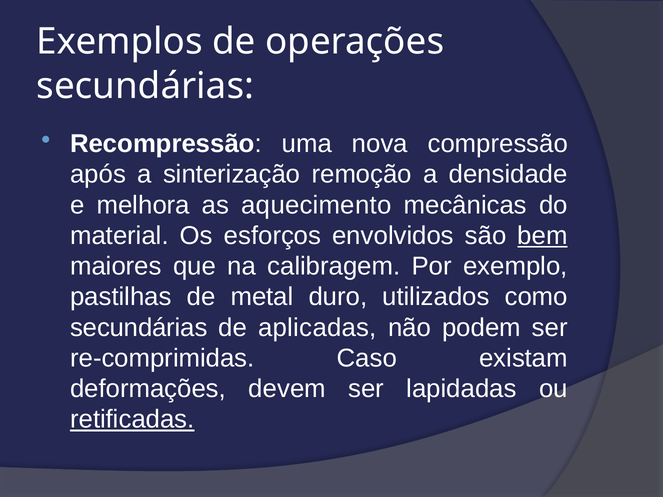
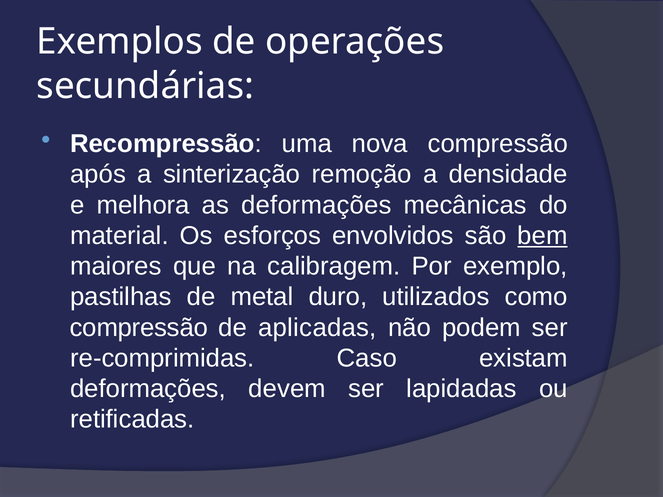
as aquecimento: aquecimento -> deformações (316, 205)
secundárias: secundárias -> compressão (139, 328)
retificadas underline: present -> none (132, 420)
